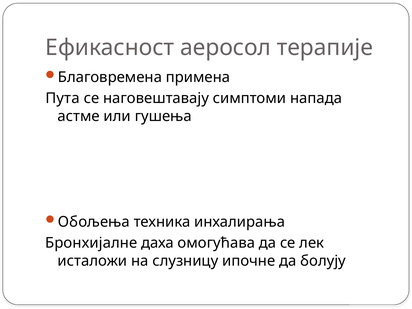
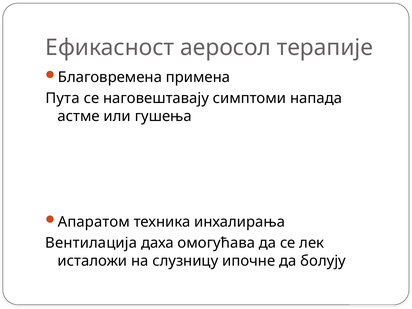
Обољења: Обољења -> Апаратом (94, 222)
Бронхијалне: Бронхијалне -> Вентилација (91, 243)
